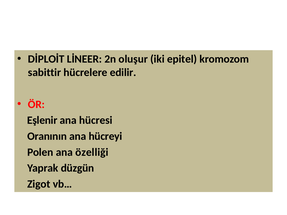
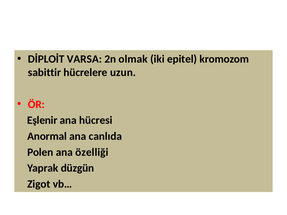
LİNEER: LİNEER -> VARSA (84, 59)
oluşur: oluşur -> olmak (133, 59)
edilir: edilir -> uzun (123, 73)
Oranının: Oranının -> Anormal (47, 136)
hücreyi: hücreyi -> canlıda (105, 136)
